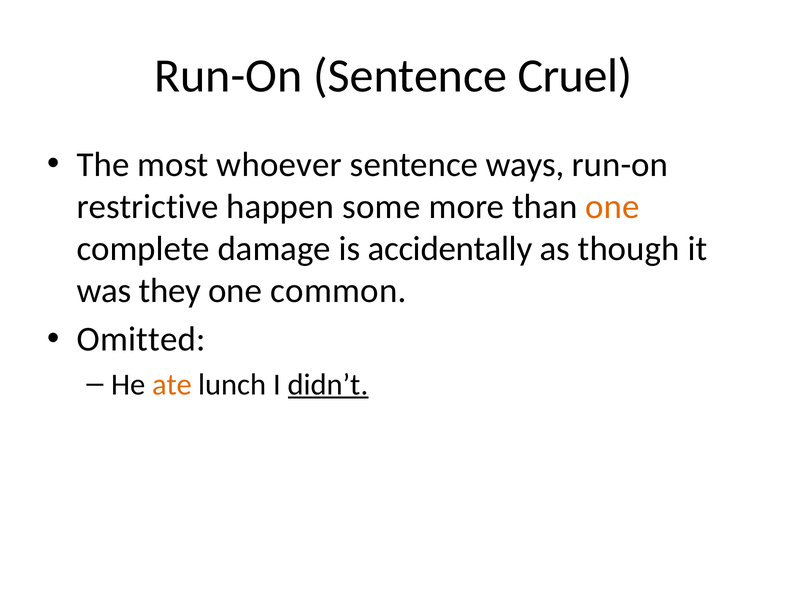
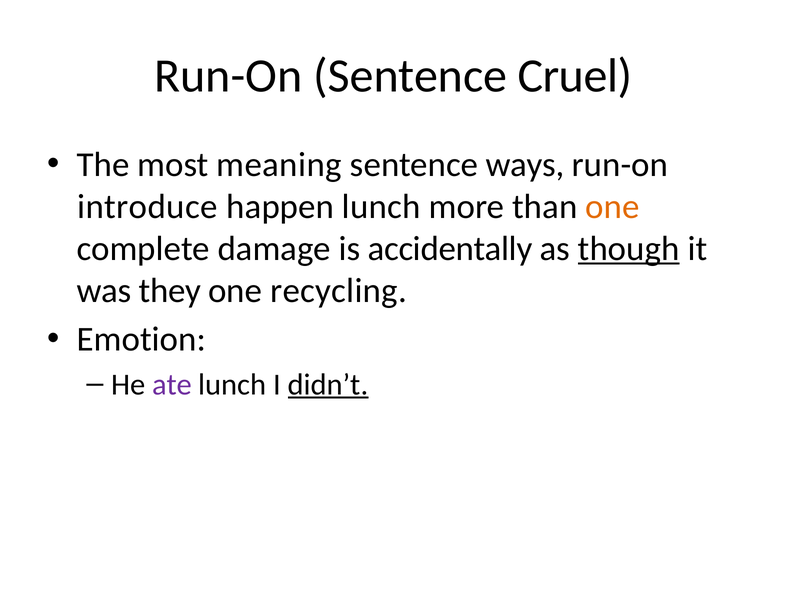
whoever: whoever -> meaning (279, 165)
restrictive: restrictive -> introduce (147, 207)
happen some: some -> lunch (381, 207)
though underline: none -> present (629, 249)
common: common -> recycling (339, 291)
Omitted: Omitted -> Emotion (141, 340)
ate colour: orange -> purple (172, 385)
